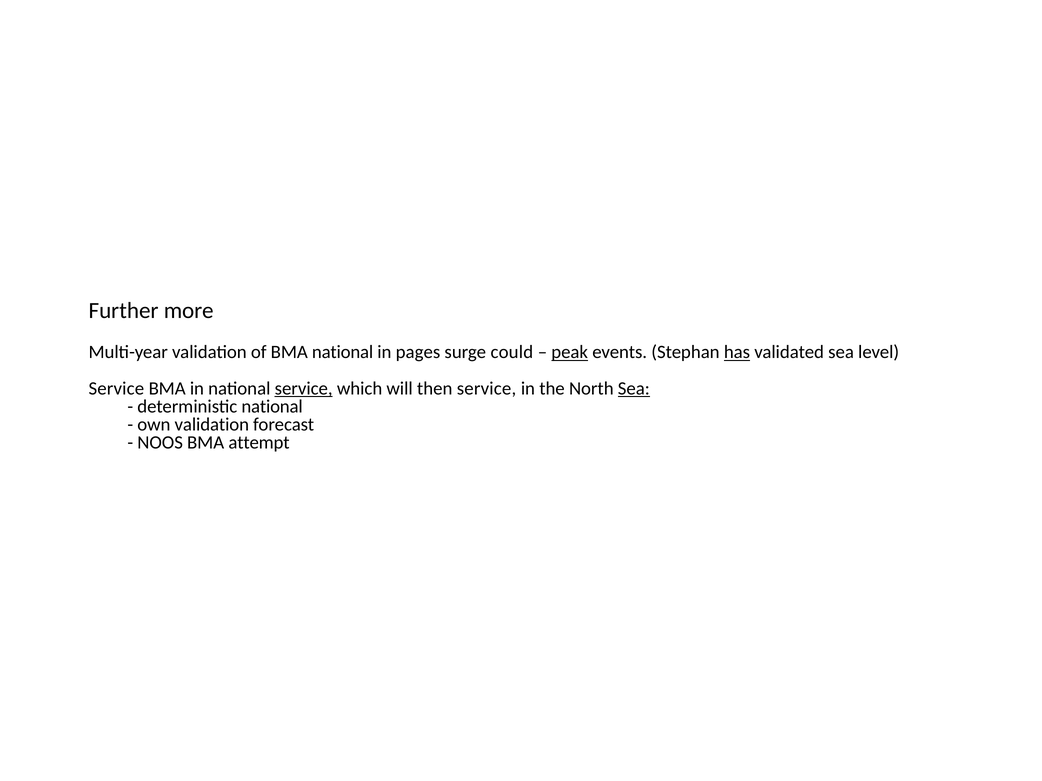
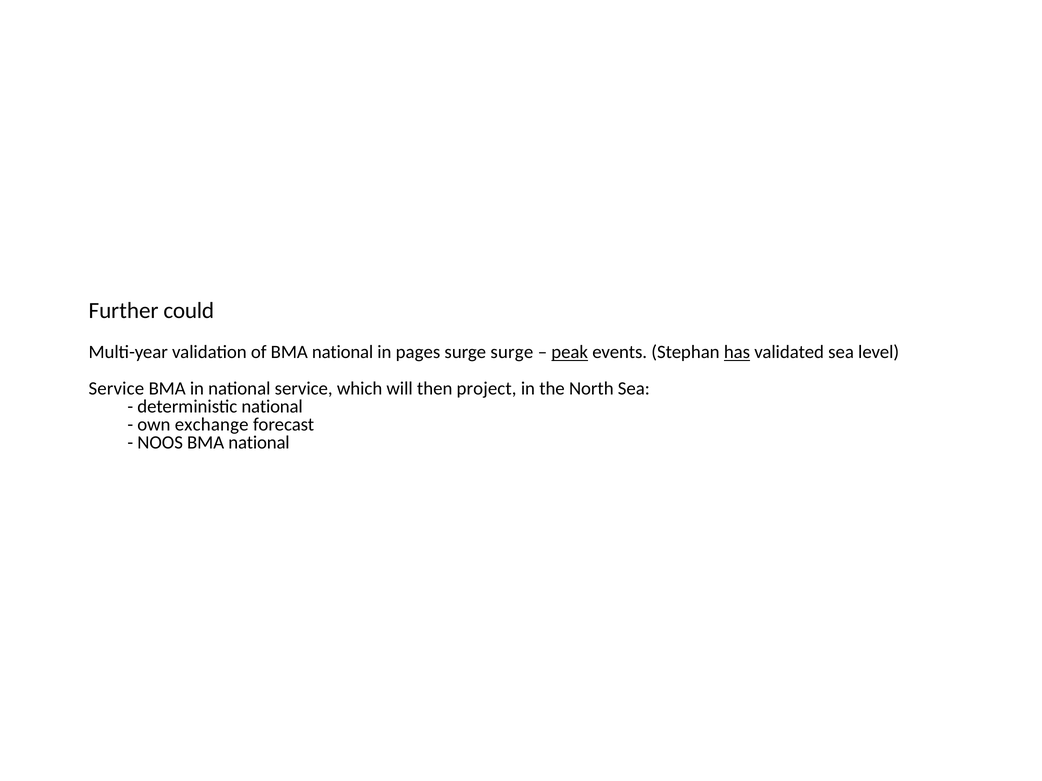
more: more -> could (189, 311)
surge could: could -> surge (512, 352)
service underline: present -> none (304, 389)
then service: service -> project (487, 389)
Sea underline: present -> none (634, 389)
own validation: validation -> exchange (212, 425)
NOOS BMA attempt: attempt -> national (259, 443)
